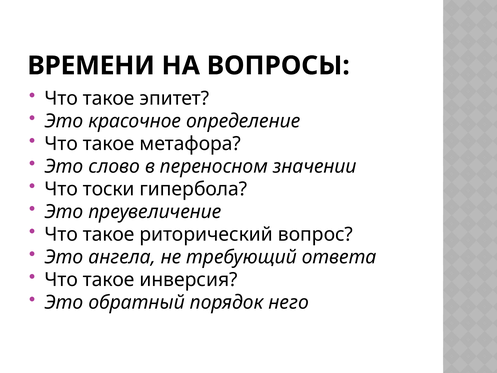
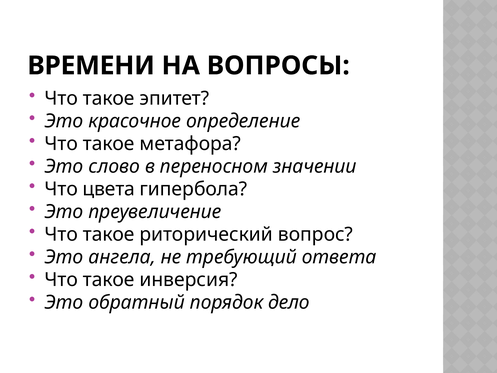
тоски: тоски -> цвета (109, 189)
него: него -> дело (289, 302)
